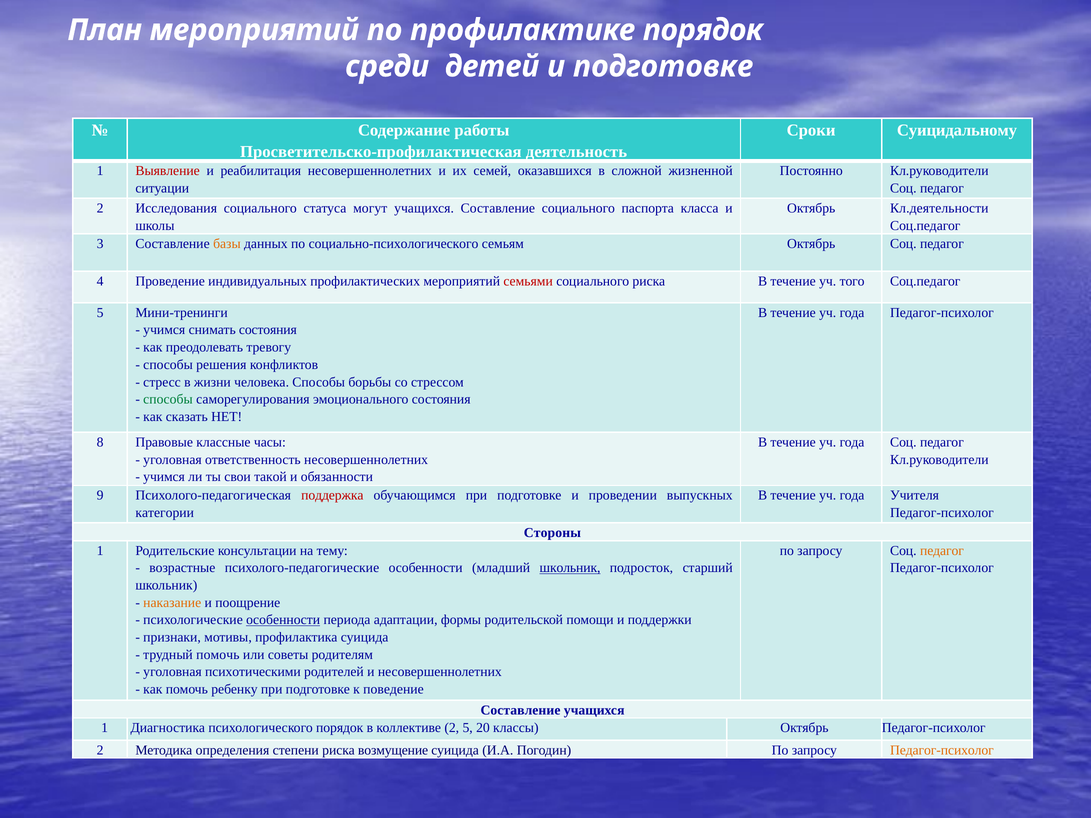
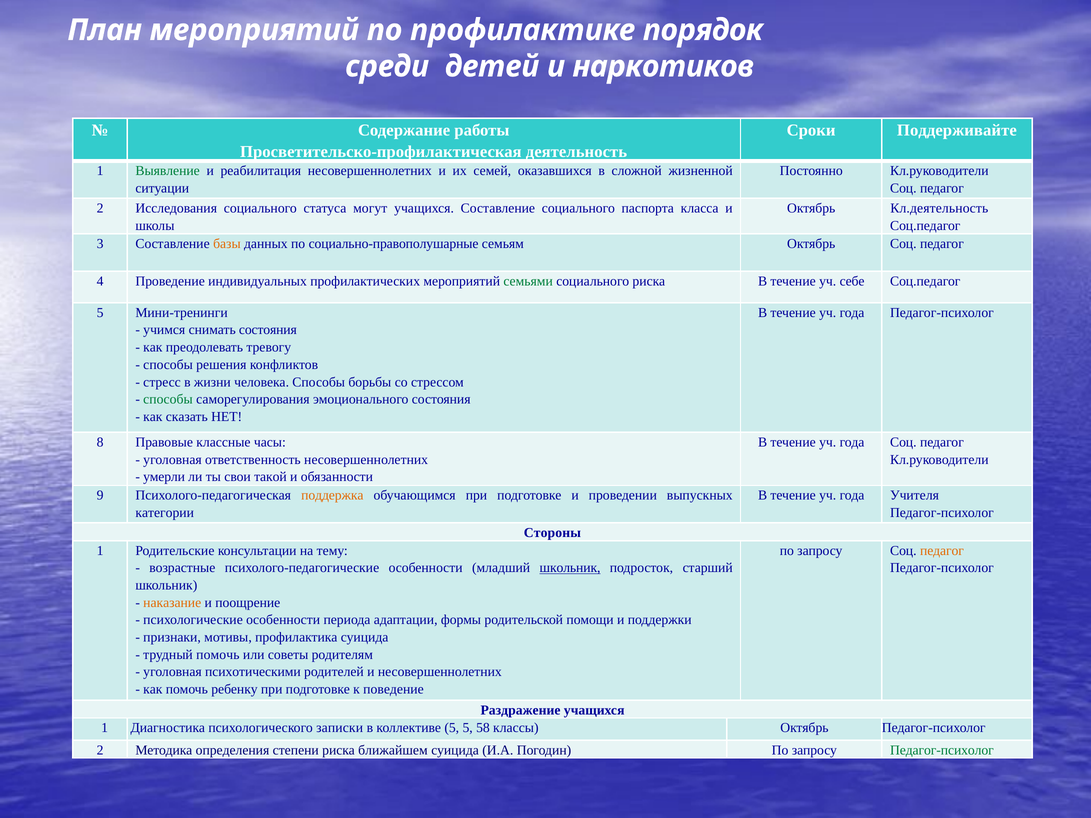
и подготовке: подготовке -> наркотиков (663, 66)
Суицидальному: Суицидальному -> Поддерживайте (957, 130)
Выявление colour: red -> green (168, 171)
Кл.деятельности: Кл.деятельности -> Кл.деятельность (939, 208)
социально-психологического: социально-психологического -> социально-правополушарные (394, 244)
семьями colour: red -> green (528, 281)
того: того -> себе (852, 281)
учимся: учимся -> умерли (164, 477)
поддержка colour: red -> orange (332, 496)
особенности underline: present -> none (283, 620)
Составление: Составление -> Раздражение (520, 710)
психологического порядок: порядок -> записки (340, 728)
коллективе 2: 2 -> 5 (452, 728)
20: 20 -> 58 (483, 728)
возмущение: возмущение -> ближайшем (393, 751)
Педагог-психолог colour: orange -> green (942, 751)
